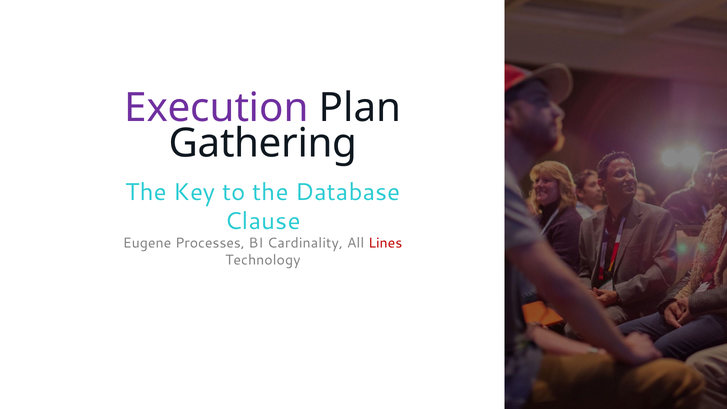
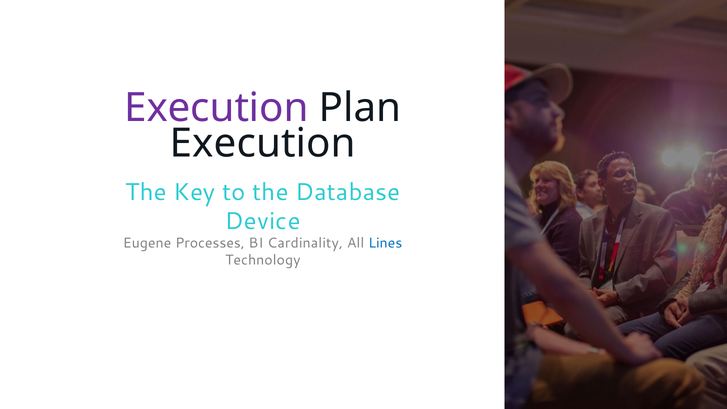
Gathering: Gathering -> Execution (263, 143)
Clause: Clause -> Device (263, 221)
Lines colour: red -> blue (385, 243)
